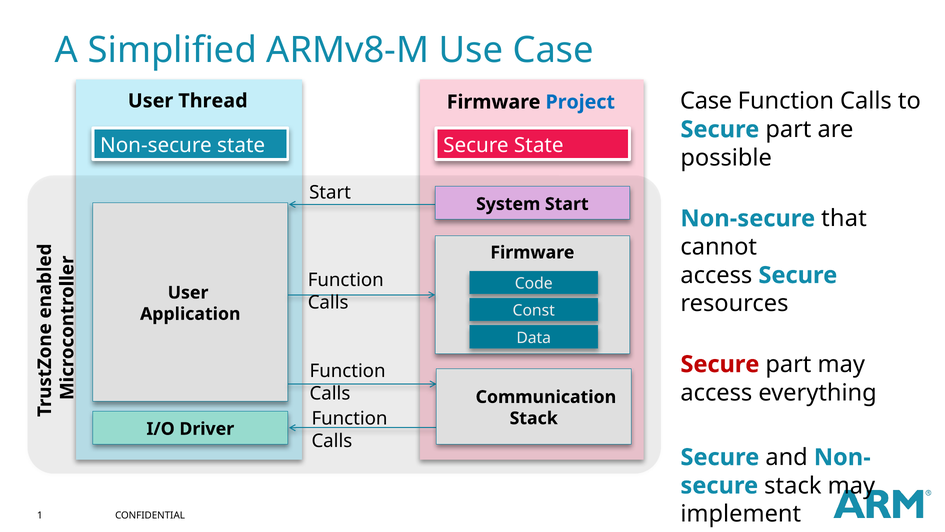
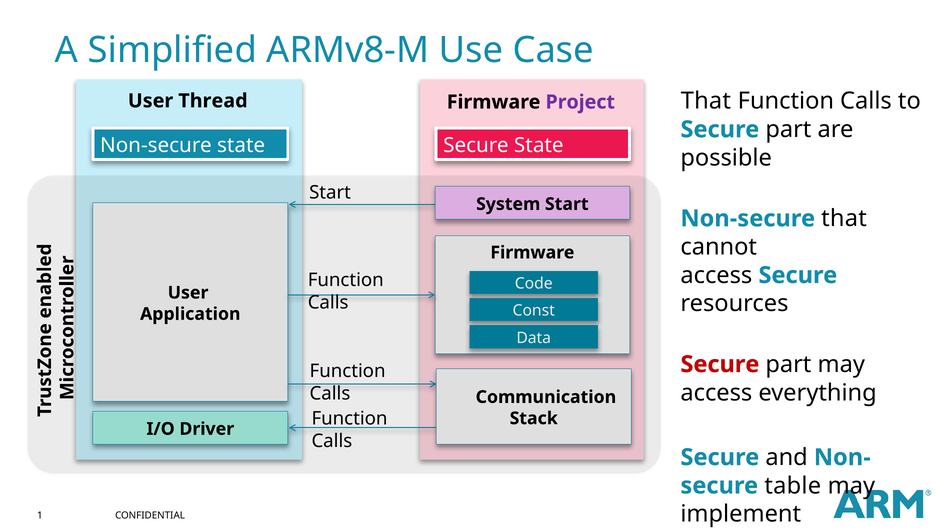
Case: Case -> That (706, 101)
Project colour: blue -> purple (580, 102)
secure stack: stack -> table (793, 485)
